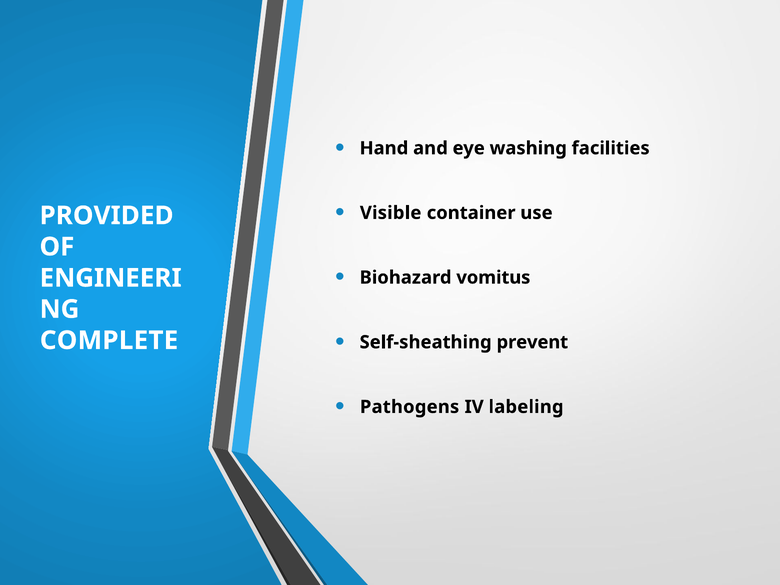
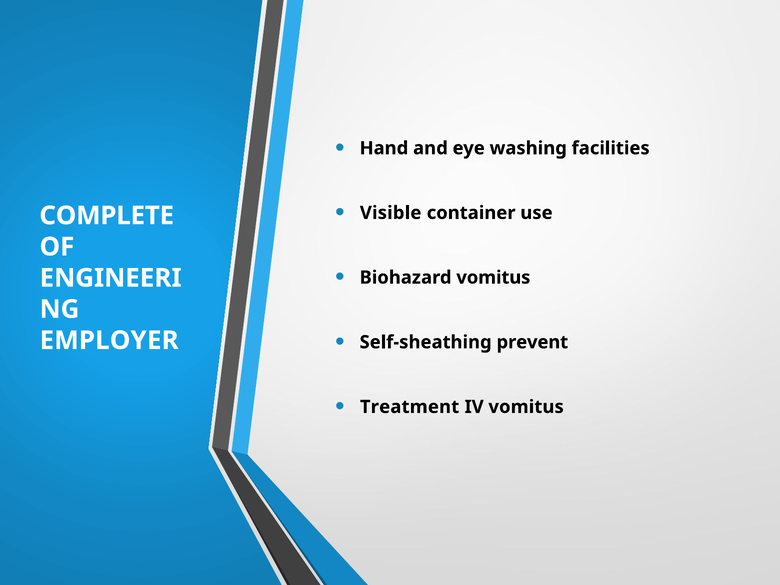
PROVIDED: PROVIDED -> COMPLETE (107, 216)
COMPLETE: COMPLETE -> EMPLOYER (109, 340)
Pathogens: Pathogens -> Treatment (410, 407)
IV labeling: labeling -> vomitus (526, 407)
